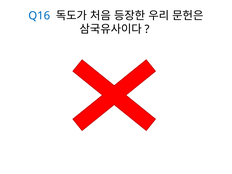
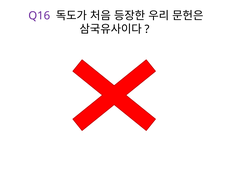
Q16 colour: blue -> purple (39, 16)
